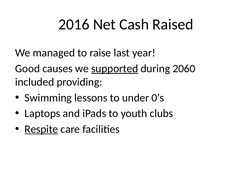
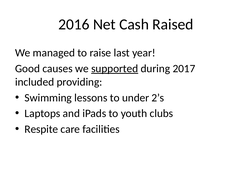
2060: 2060 -> 2017 (184, 69)
0’s: 0’s -> 2’s (158, 98)
Respite underline: present -> none (41, 129)
